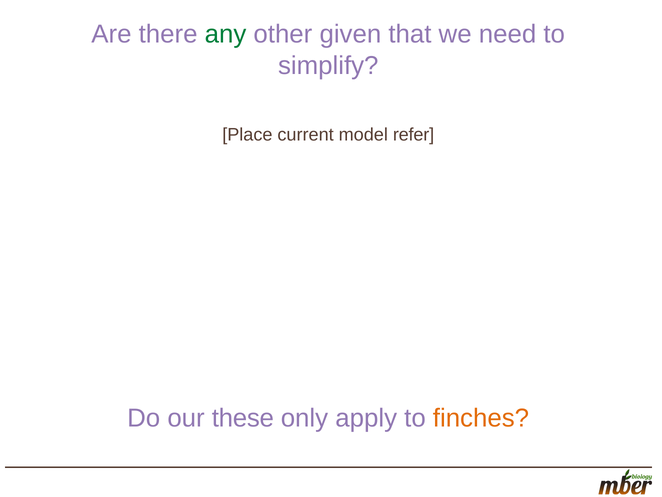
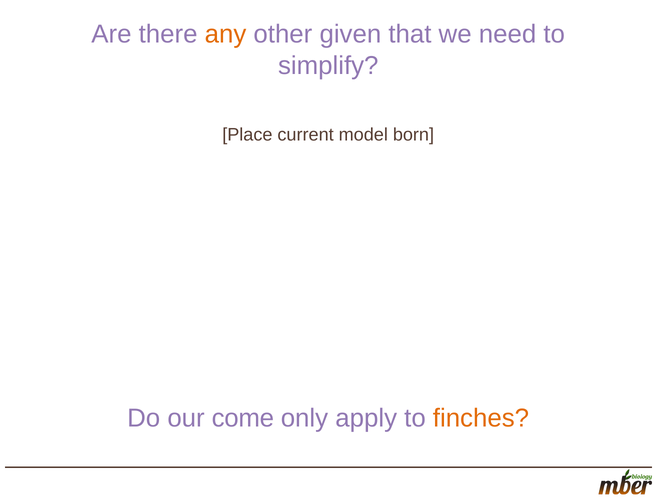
any colour: green -> orange (226, 34)
refer: refer -> born (413, 135)
these: these -> come (243, 418)
